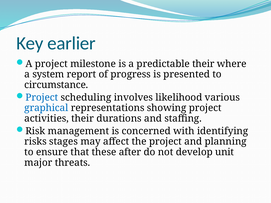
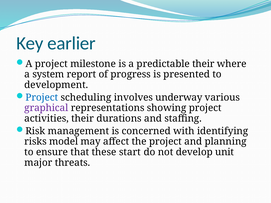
circumstance: circumstance -> development (56, 85)
likelihood: likelihood -> underway (179, 98)
graphical colour: blue -> purple (46, 108)
stages: stages -> model (64, 142)
after: after -> start (130, 152)
